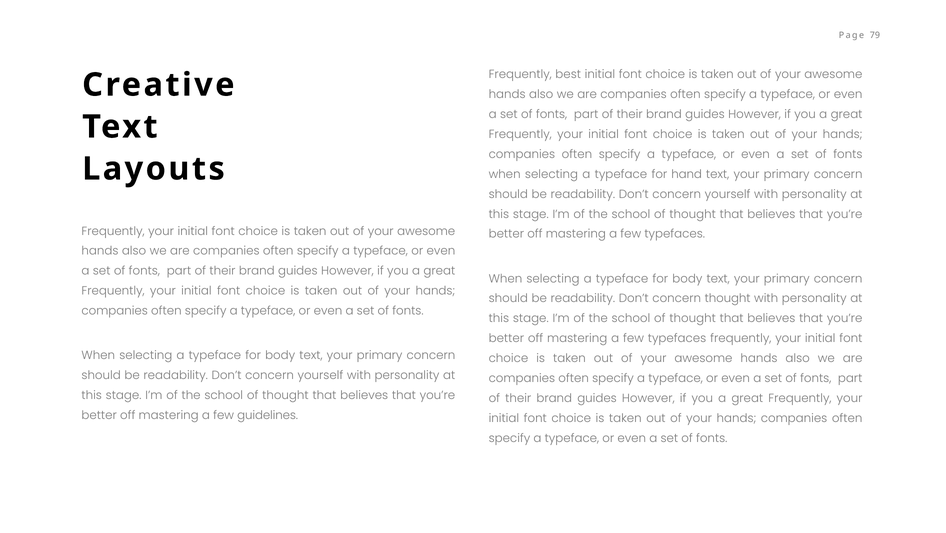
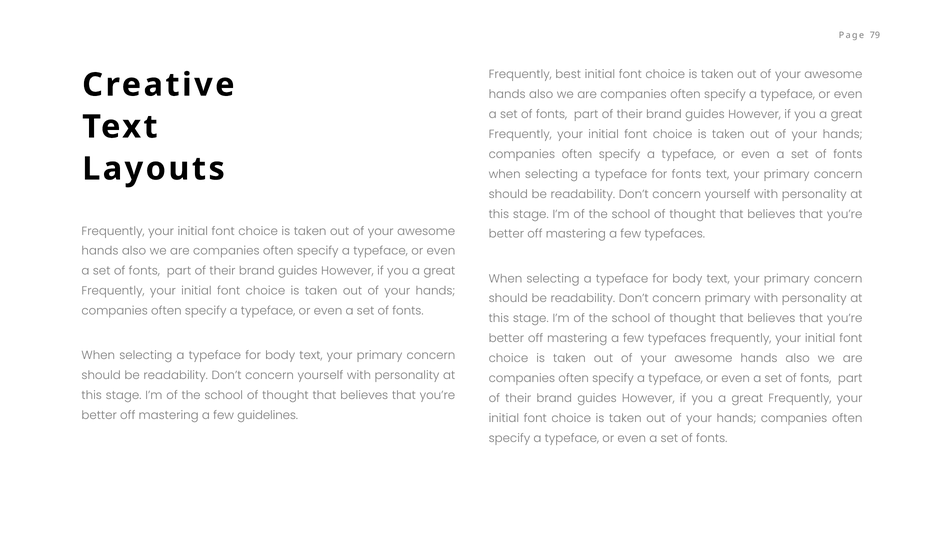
for hand: hand -> fonts (687, 174)
concern thought: thought -> primary (728, 298)
